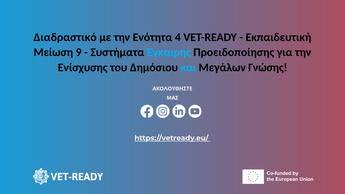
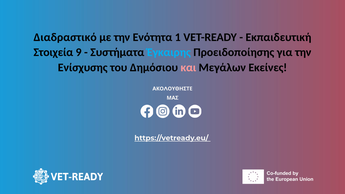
4: 4 -> 1 (178, 37)
Μείωση: Μείωση -> Στοιχεία (53, 52)
και colour: light blue -> pink (188, 67)
Γνώσης: Γνώσης -> Εκείνες (268, 67)
